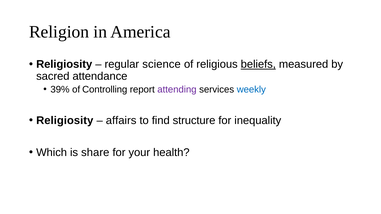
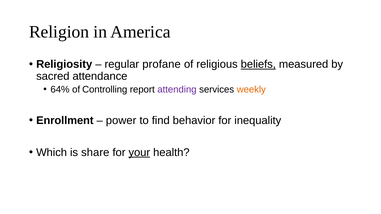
science: science -> profane (162, 64)
39%: 39% -> 64% (60, 90)
weekly colour: blue -> orange (251, 90)
Religiosity: Religiosity -> Enrollment (65, 121)
affairs: affairs -> power (121, 121)
structure: structure -> behavior (194, 121)
your underline: none -> present (139, 153)
